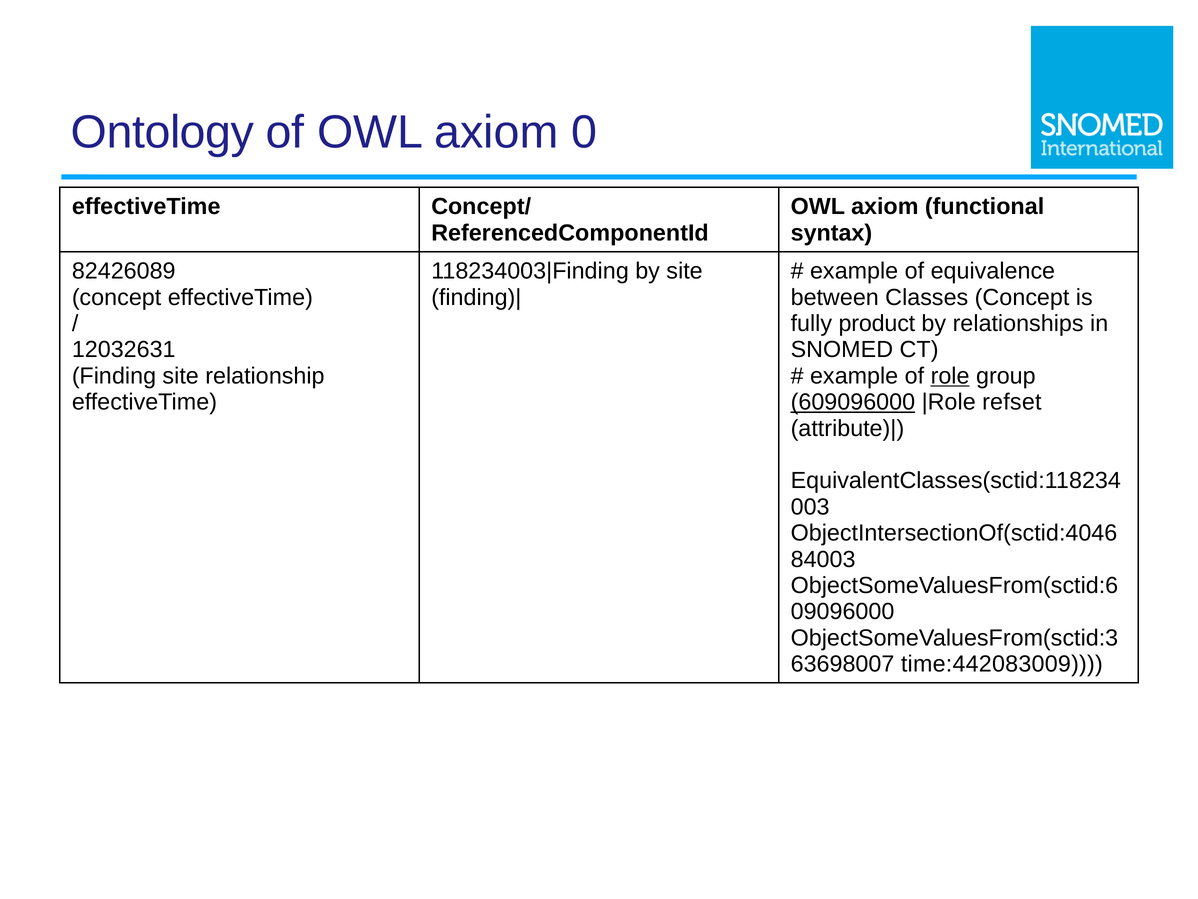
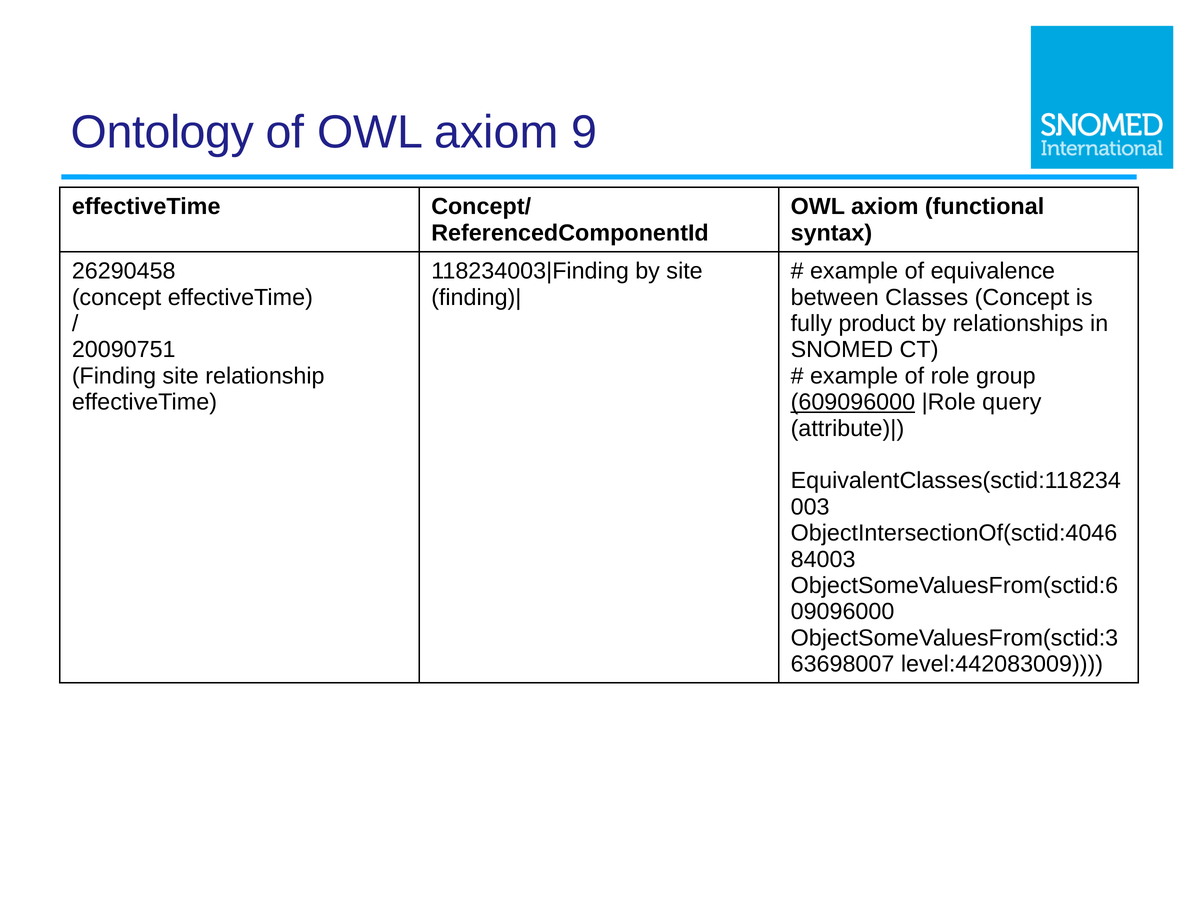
0: 0 -> 9 (584, 132)
82426089: 82426089 -> 26290458 (124, 271)
12032631: 12032631 -> 20090751 (124, 350)
role underline: present -> none (950, 376)
refset: refset -> query (1012, 402)
time:442083009: time:442083009 -> level:442083009 (1002, 664)
